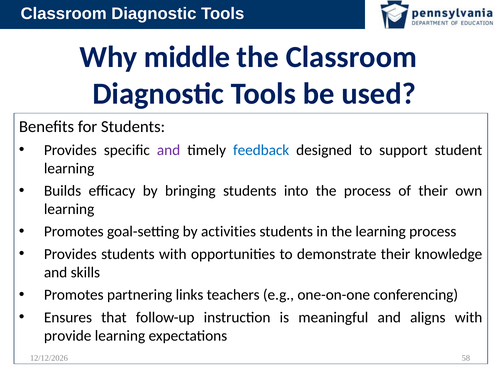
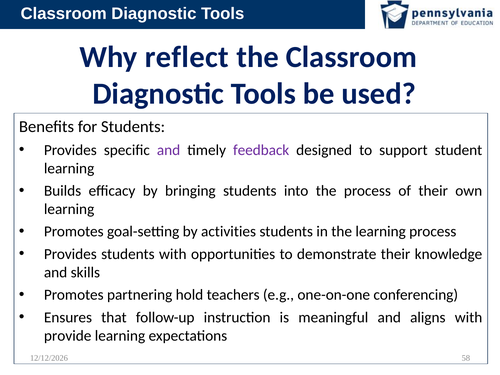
middle: middle -> reflect (187, 57)
feedback colour: blue -> purple (261, 150)
links: links -> hold (189, 295)
